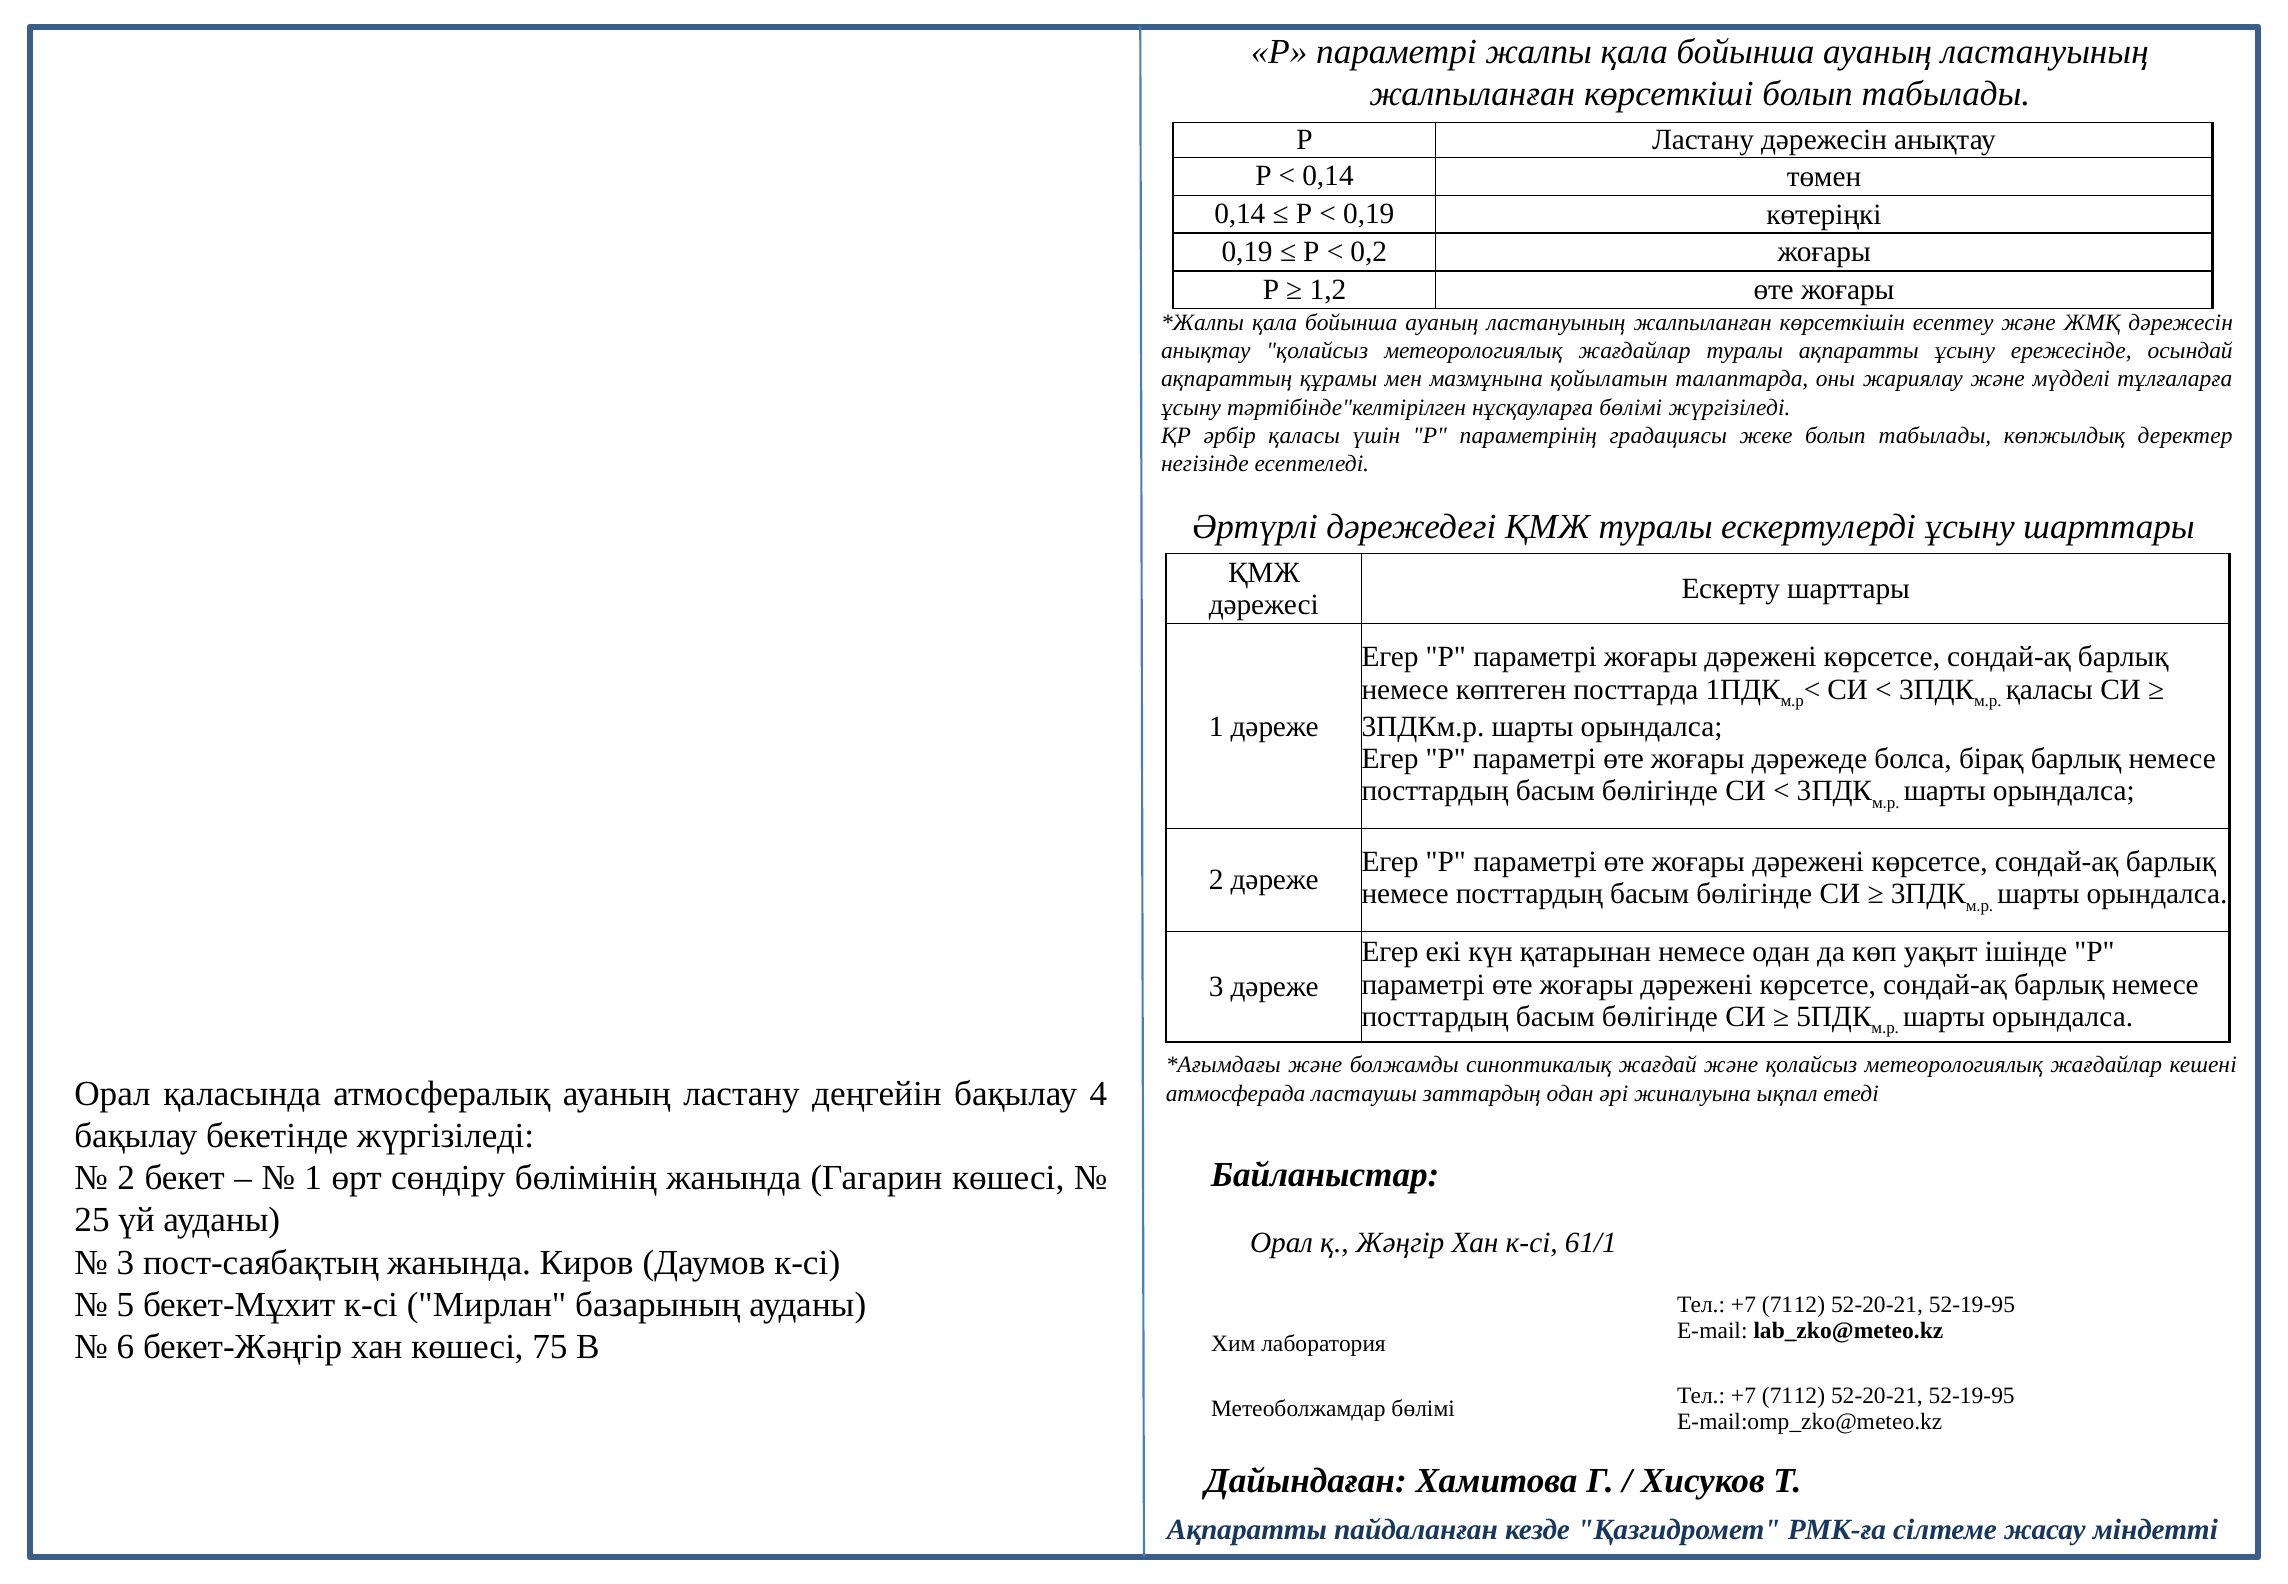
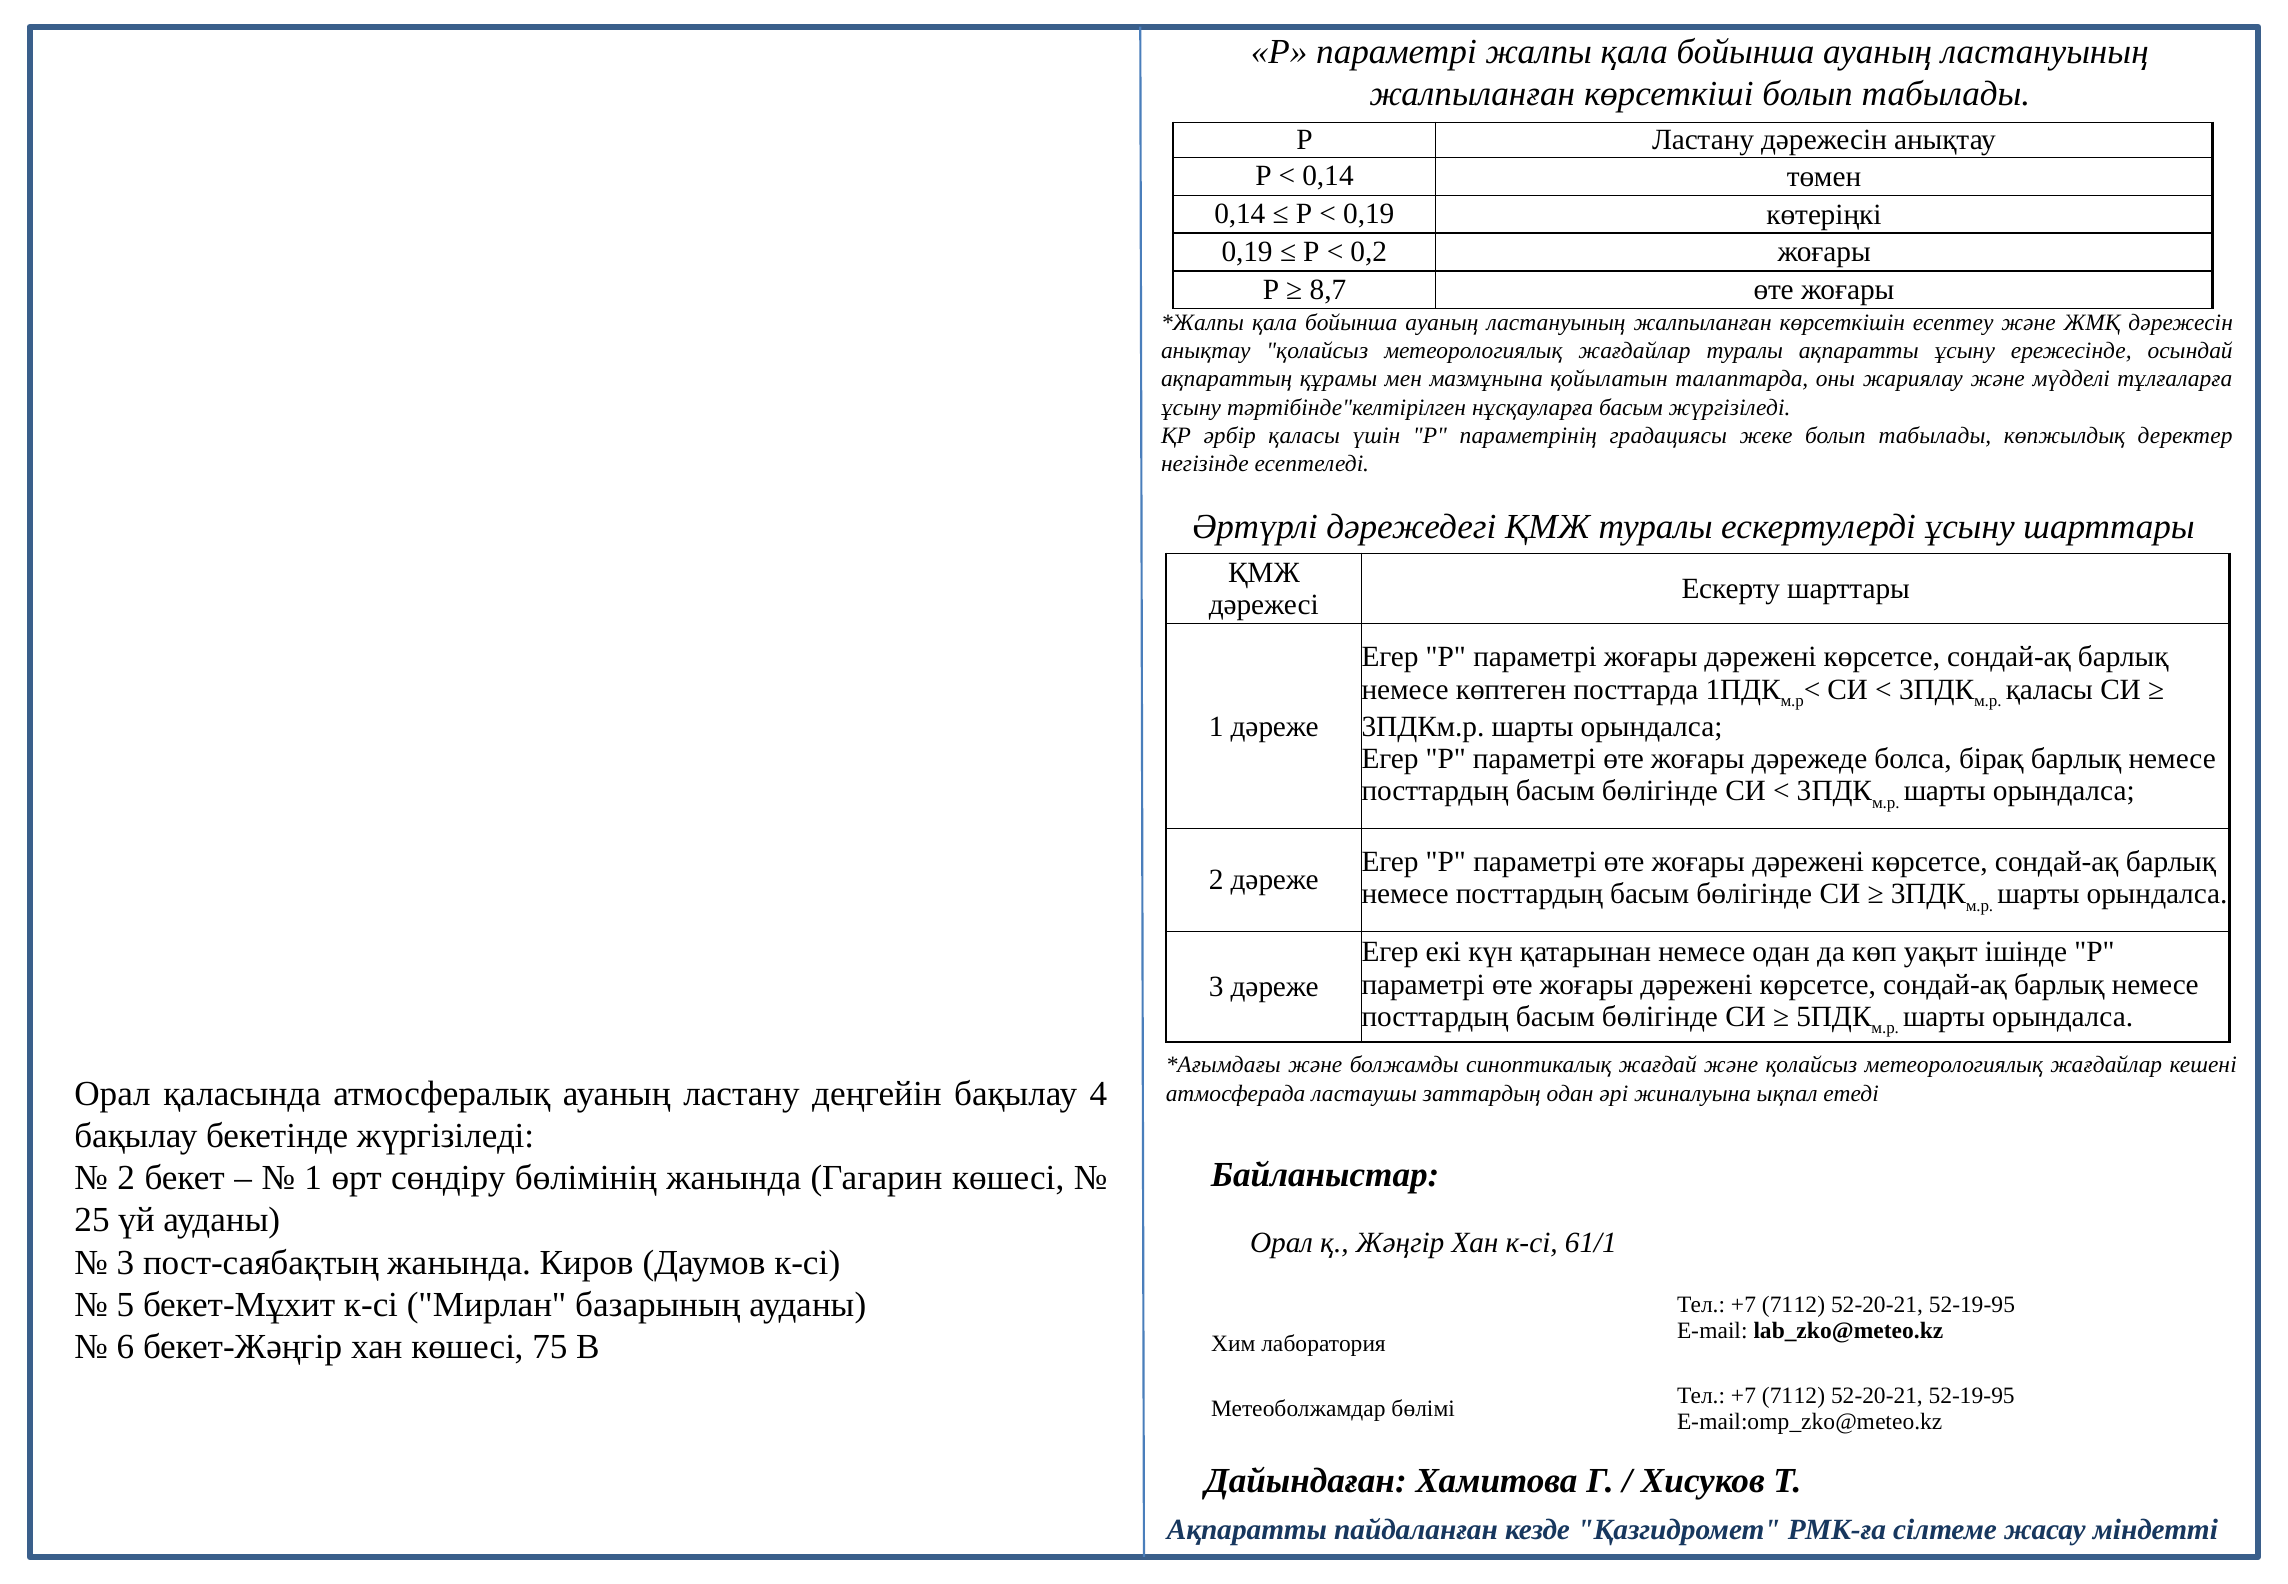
1,2: 1,2 -> 8,7 (1328, 289)
нұсқауларға бөлімі: бөлімі -> басым (1631, 407)
